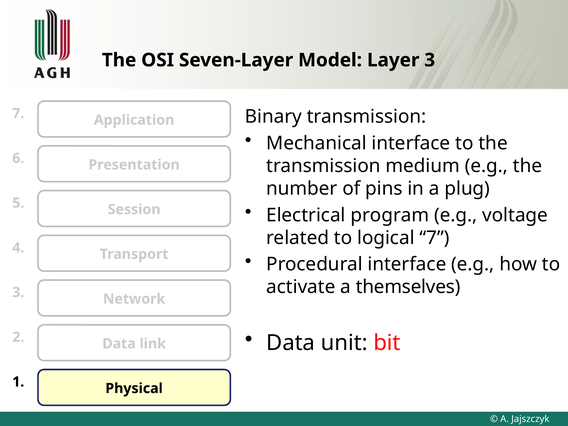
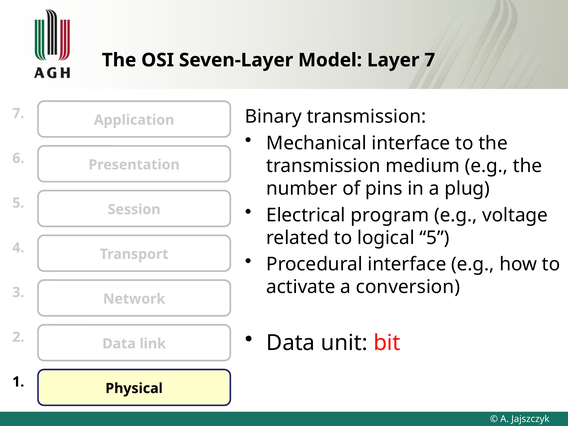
Layer 3: 3 -> 7 (430, 60)
logical 7: 7 -> 5 (435, 238)
themselves: themselves -> conversion (408, 287)
